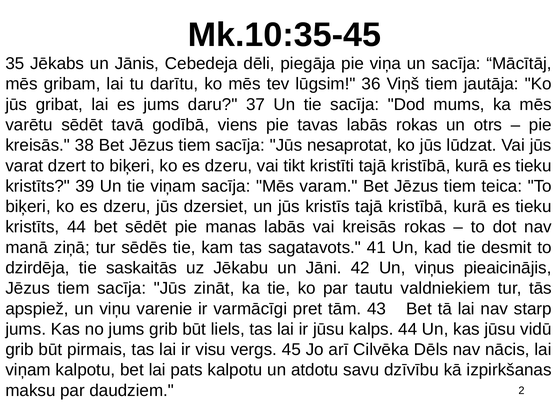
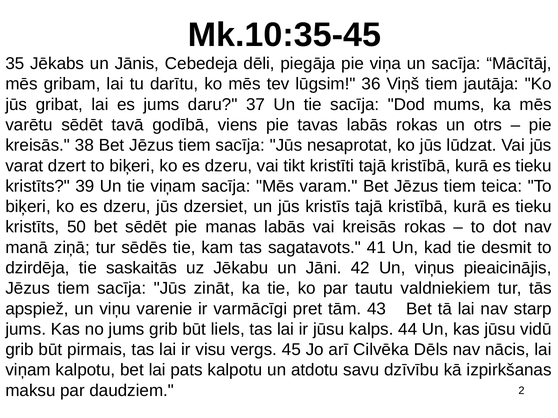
kristīts 44: 44 -> 50 (77, 227)
